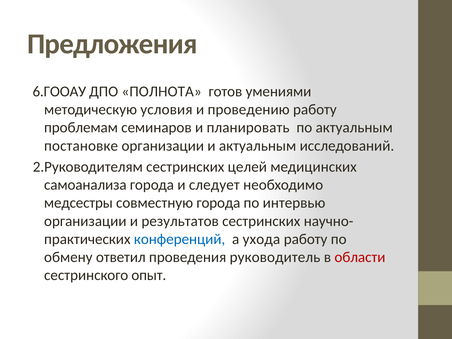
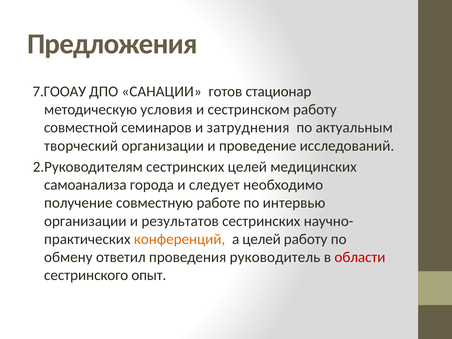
6.ГООАУ: 6.ГООАУ -> 7.ГООАУ (59, 91)
ПОЛНОТА: ПОЛНОТА -> САНАЦИИ (162, 91)
умениями: умениями -> стационар (279, 91)
проведению: проведению -> сестринском (249, 110)
проблемам: проблемам -> совместной (81, 128)
планировать: планировать -> затруднения (248, 128)
постановке: постановке -> творческий (81, 146)
и актуальным: актуальным -> проведение (258, 146)
медсестры: медсестры -> получение (78, 203)
совместную города: города -> работе (218, 203)
конференций colour: blue -> orange (180, 239)
а ухода: ухода -> целей (262, 239)
